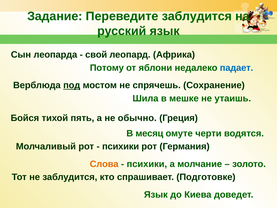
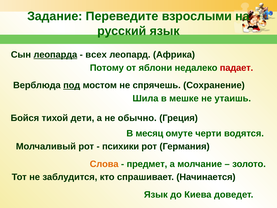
Переведите заблудится: заблудится -> взрослыми (197, 16)
леопарда underline: none -> present (55, 55)
свой: свой -> всех (96, 55)
падает colour: blue -> red (237, 68)
пять: пять -> дети (82, 118)
психики: психики -> предмет (147, 164)
Подготовке: Подготовке -> Начинается (206, 177)
